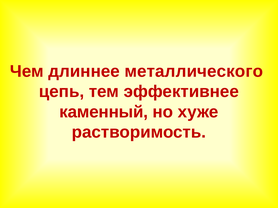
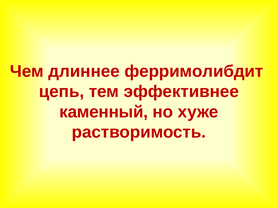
металлического: металлического -> ферримолибдит (194, 71)
